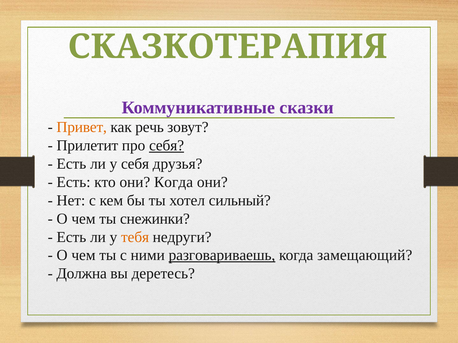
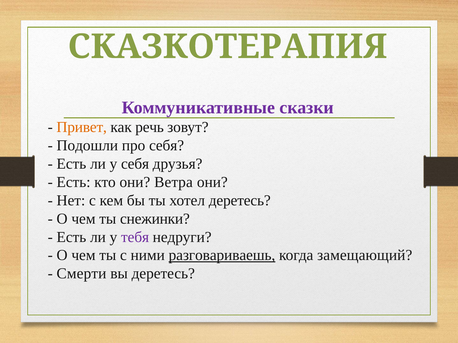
Прилетит: Прилетит -> Подошли (87, 146)
себя underline: present -> none (167, 146)
они Когда: Когда -> Ветра (173, 182)
хотел сильный: сильный -> деретесь (240, 201)
тебя colour: orange -> purple (135, 237)
Должна: Должна -> Смерти (81, 274)
